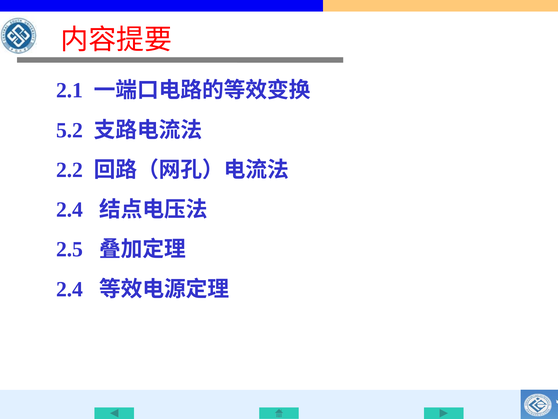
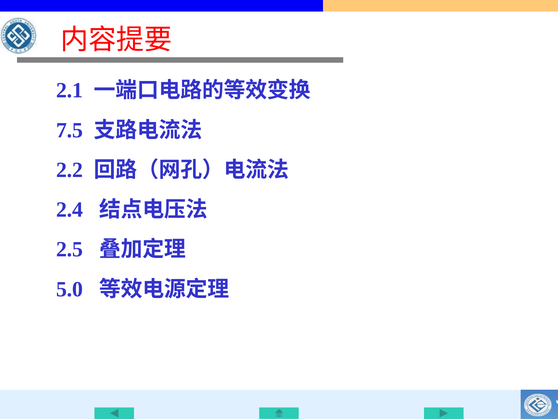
5.2: 5.2 -> 7.5 (70, 130)
2.4: 2.4 -> 5.0 (70, 289)
